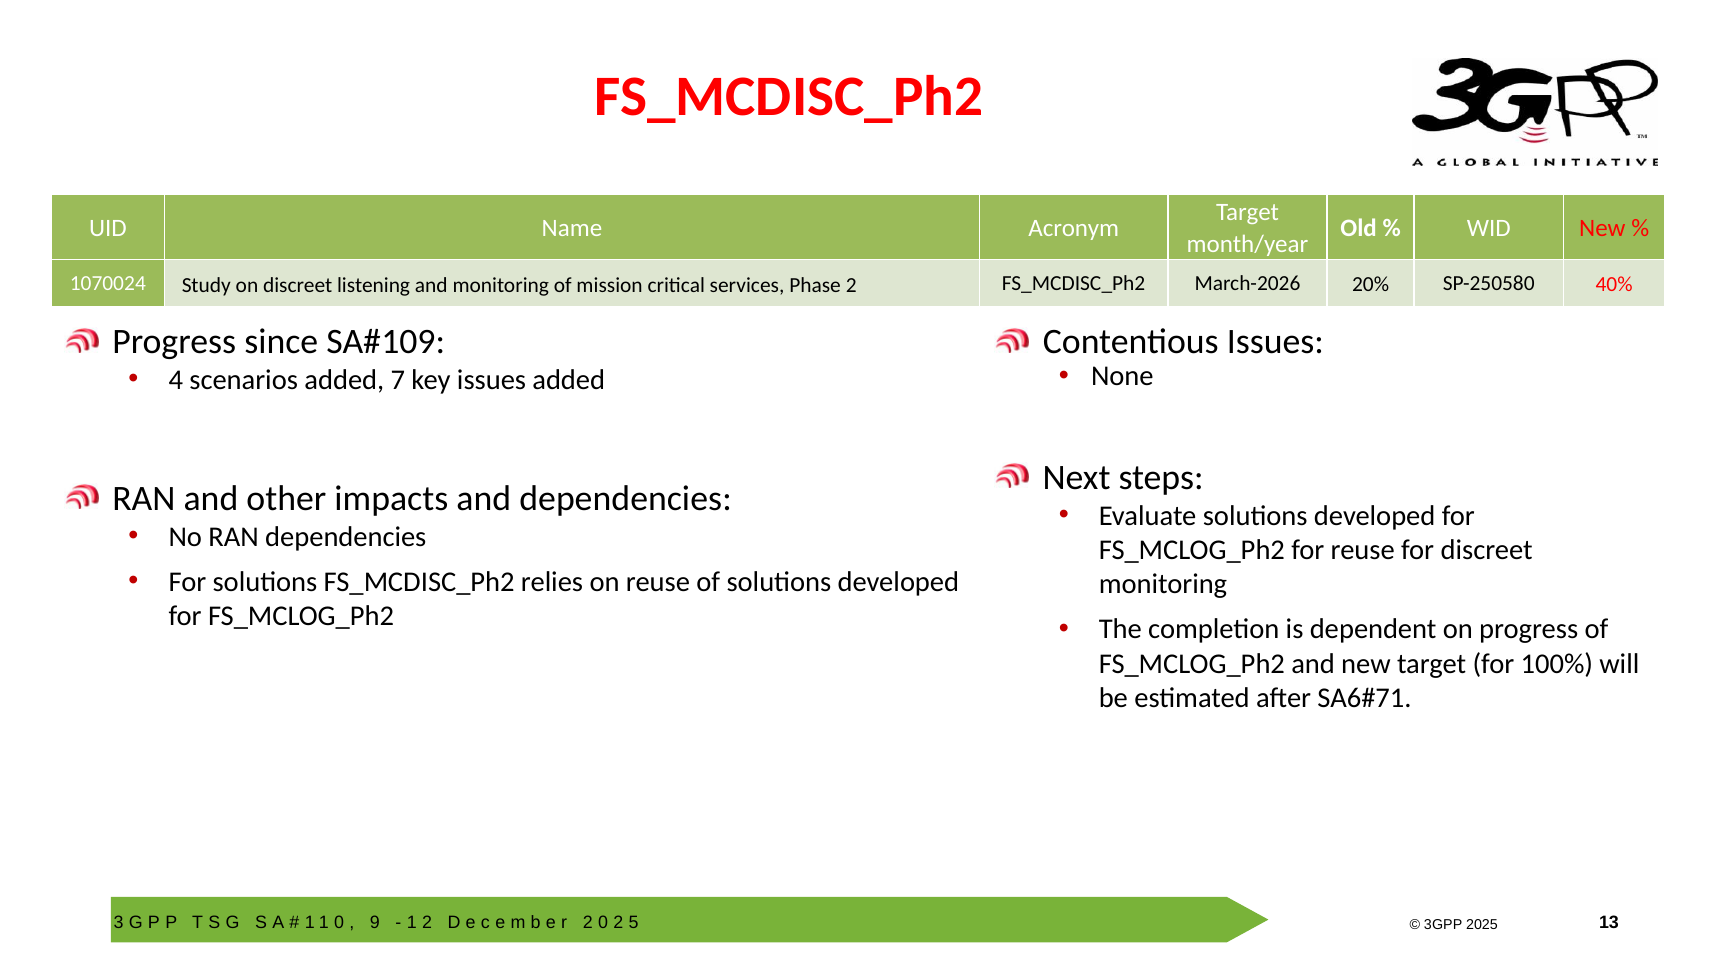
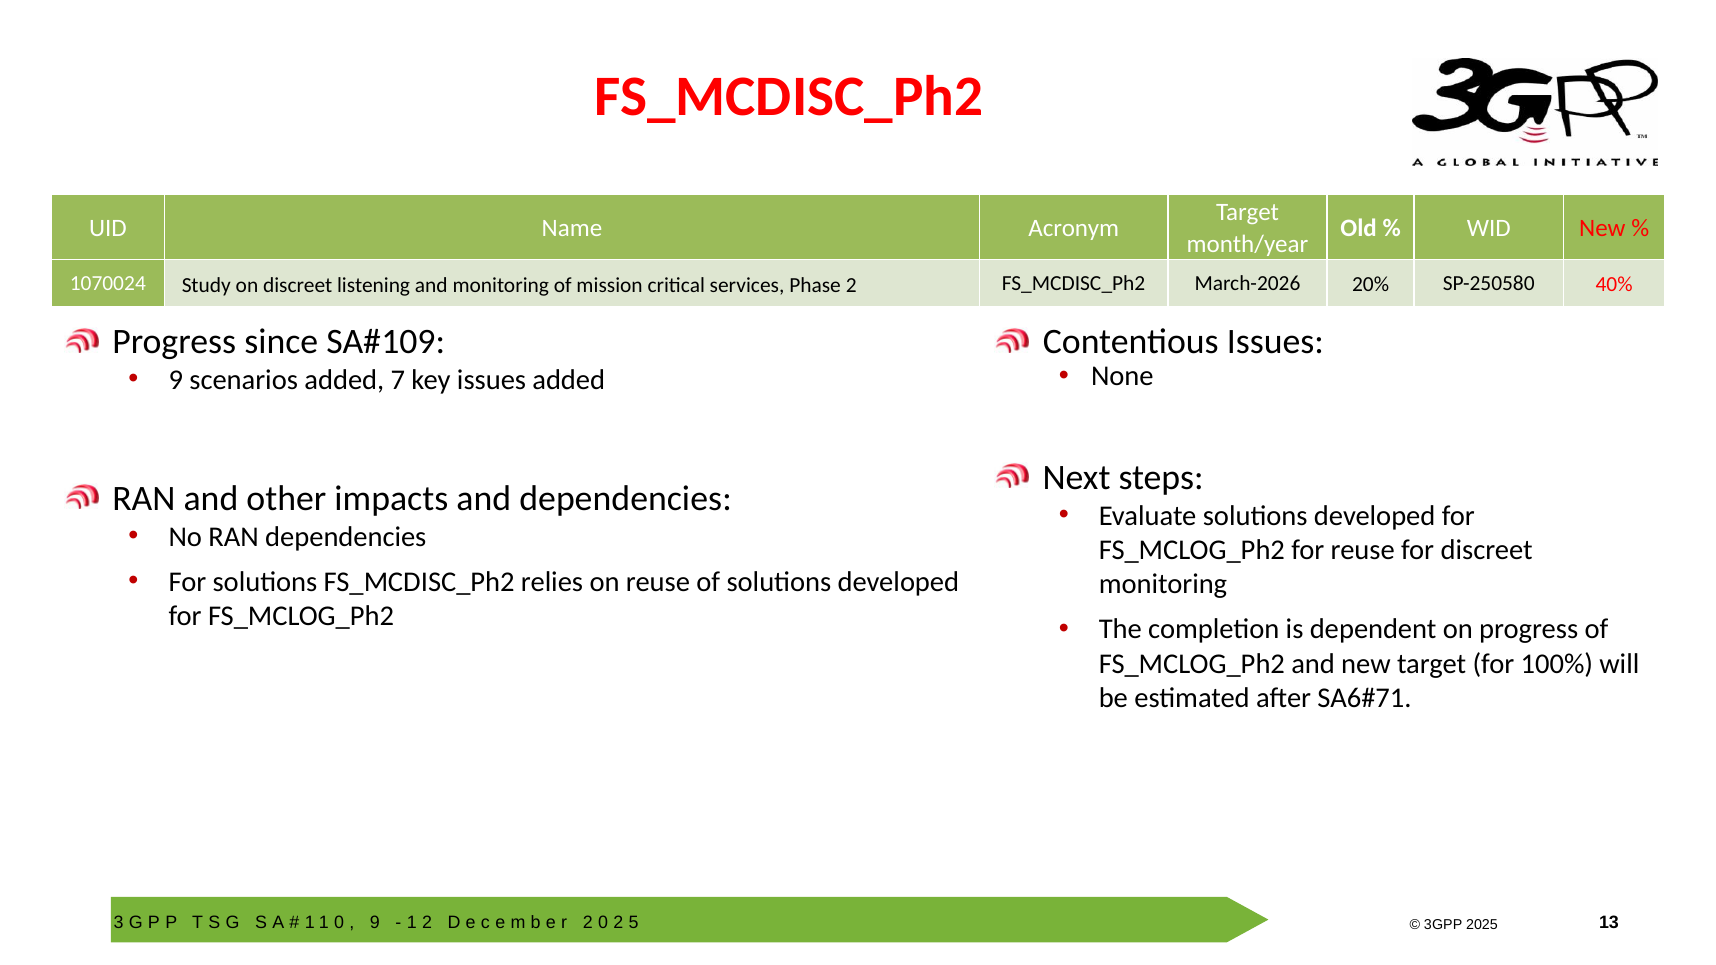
4: 4 -> 9 (176, 380)
